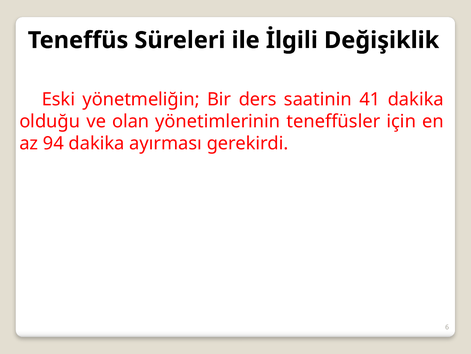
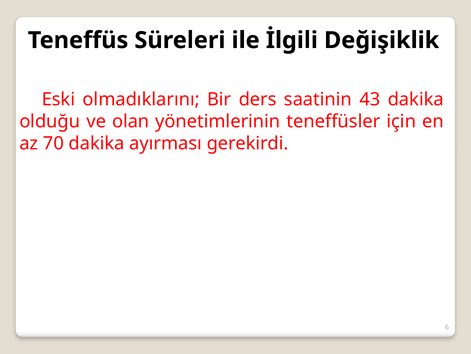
yönetmeliğin: yönetmeliğin -> olmadıklarını (141, 99)
41: 41 -> 43 (370, 99)
94: 94 -> 70 (53, 143)
